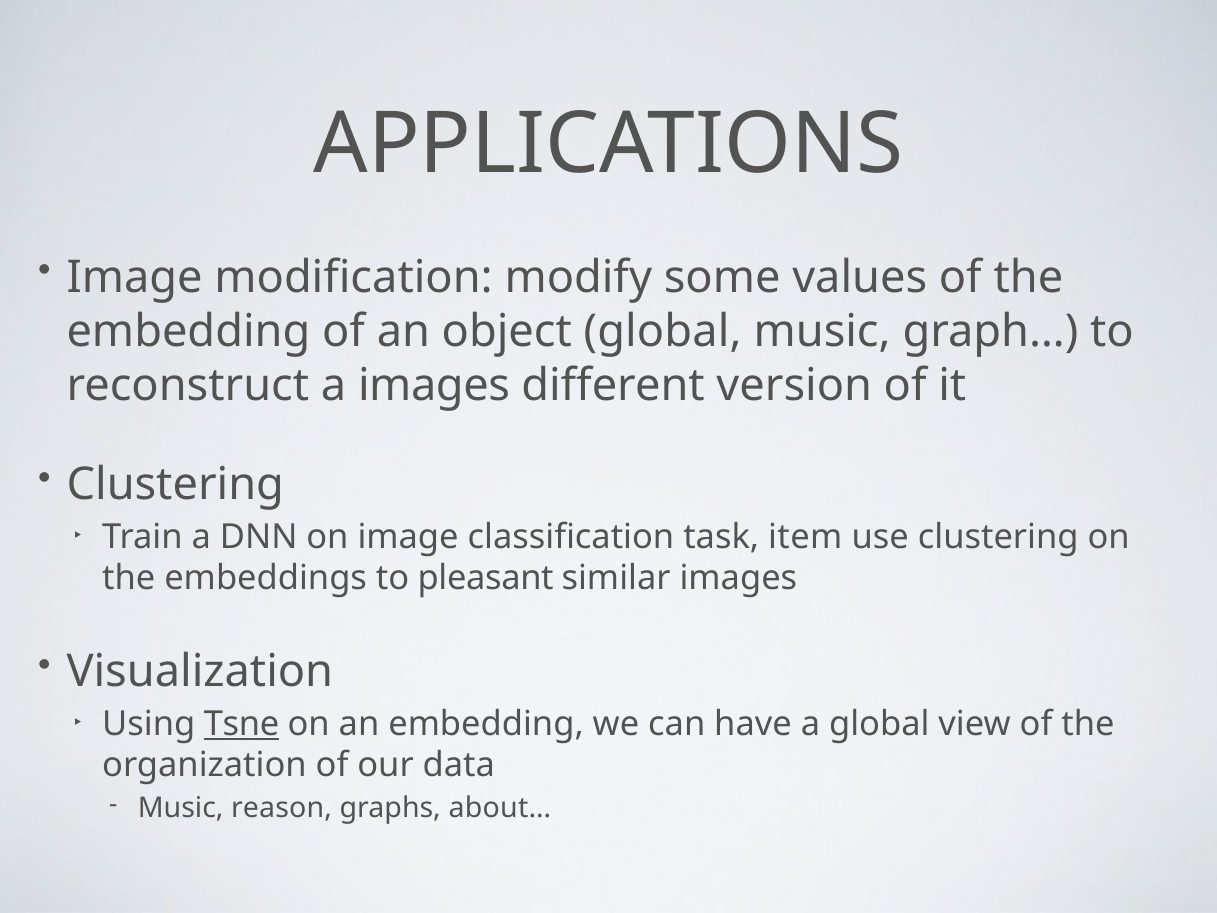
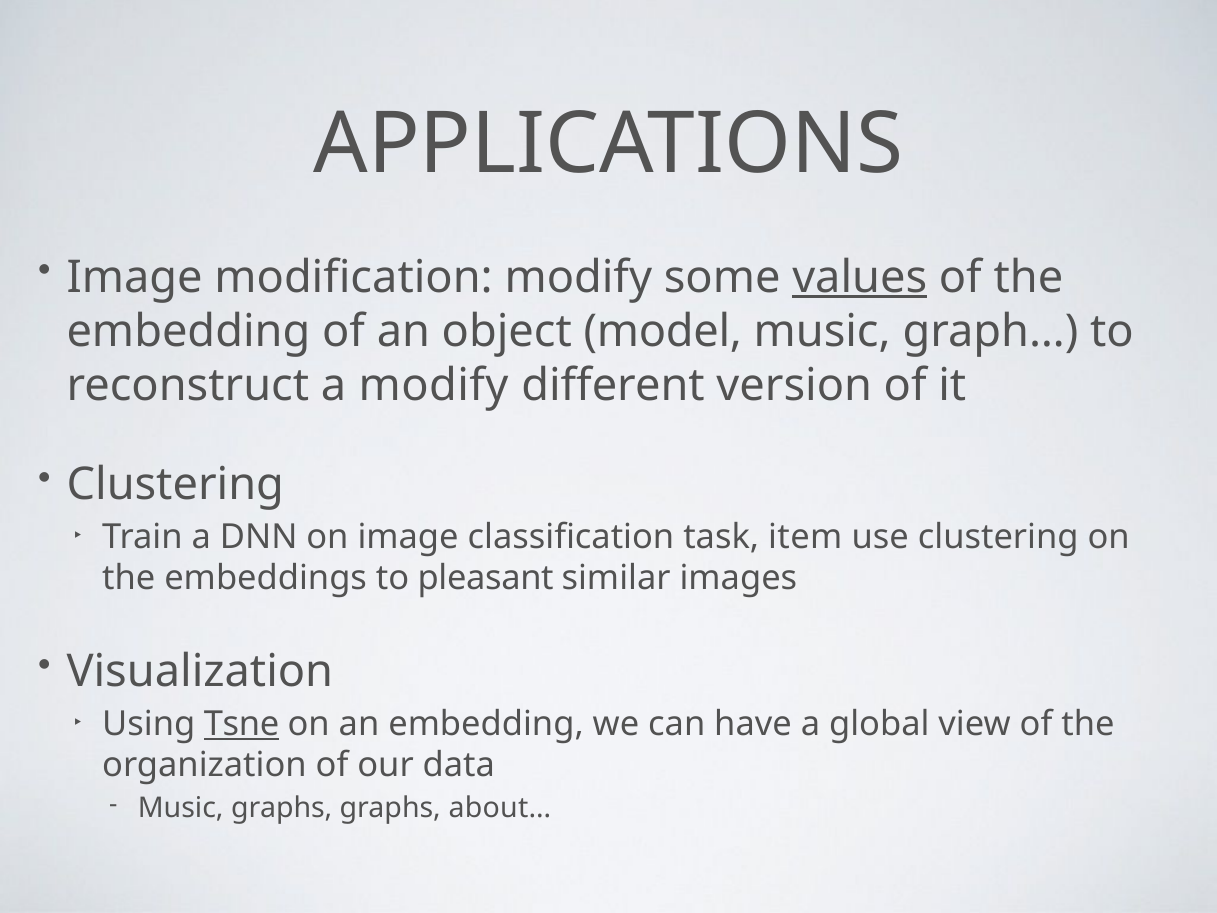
values underline: none -> present (860, 277)
object global: global -> model (663, 331)
a images: images -> modify (434, 385)
Music reason: reason -> graphs (282, 808)
